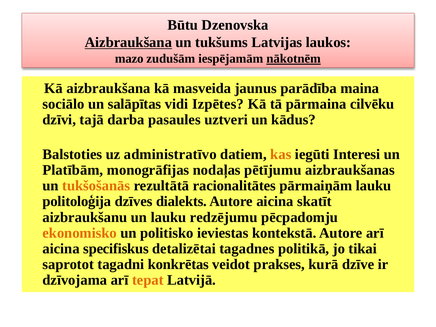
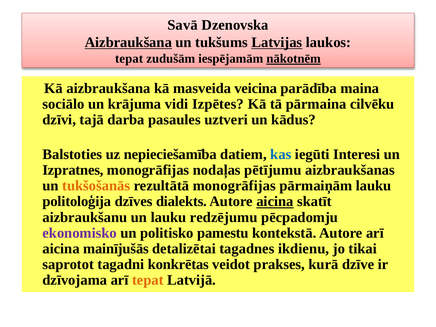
Būtu: Būtu -> Savā (183, 25)
Latvijas underline: none -> present (277, 42)
mazo: mazo -> tepat (129, 59)
jaunus: jaunus -> veicina (256, 88)
salāpītas: salāpītas -> krājuma (135, 104)
administratīvo: administratīvo -> nepieciešamība (170, 154)
kas colour: orange -> blue (281, 154)
Platībām: Platībām -> Izpratnes (73, 170)
rezultātā racionalitātes: racionalitātes -> monogrāfijas (234, 186)
aicina underline: none -> present (275, 202)
ekonomisko colour: orange -> purple (80, 233)
ieviestas: ieviestas -> pamestu (223, 233)
specifiskus: specifiskus -> mainījušās (116, 249)
politikā: politikā -> ikdienu (304, 249)
